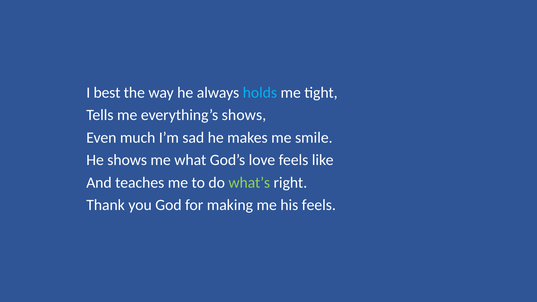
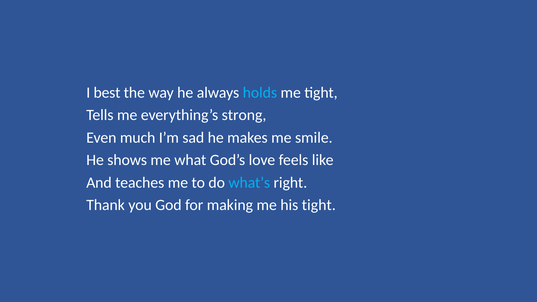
everything’s shows: shows -> strong (244, 115)
what’s colour: light green -> light blue (249, 183)
his feels: feels -> tight (319, 205)
